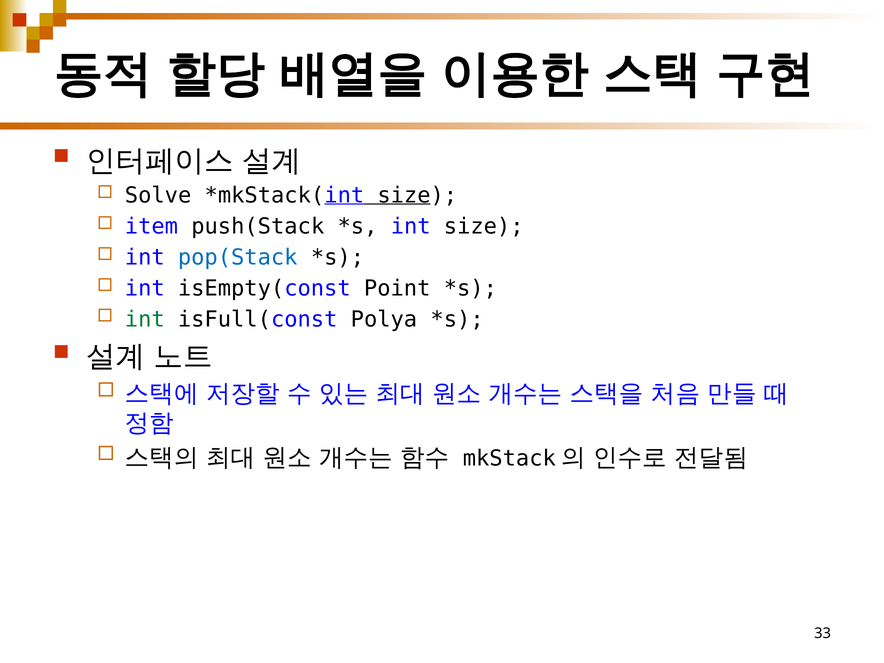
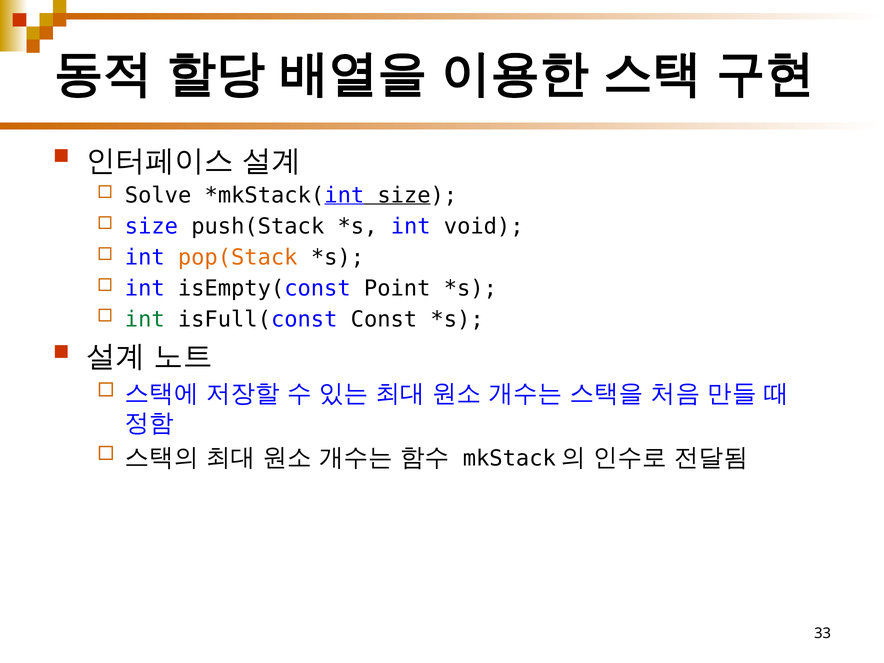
item: item -> size (151, 227)
int size: size -> void (484, 227)
pop(Stack colour: blue -> orange (238, 257)
Polya: Polya -> Const (384, 319)
